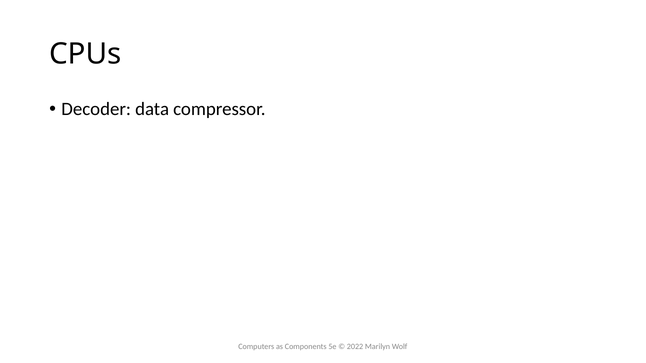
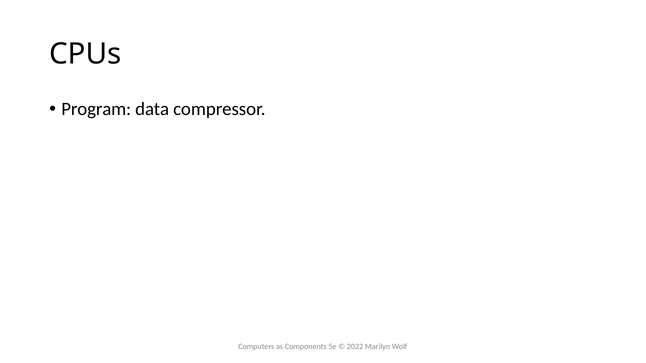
Decoder: Decoder -> Program (96, 109)
